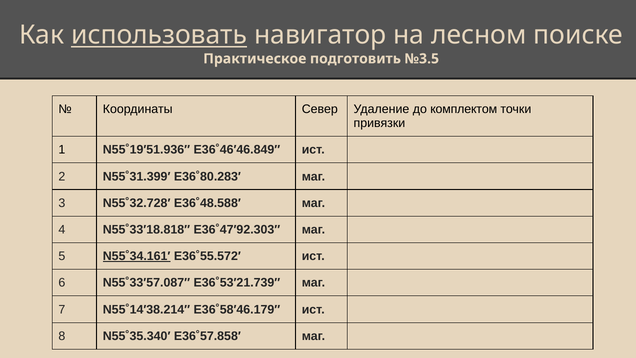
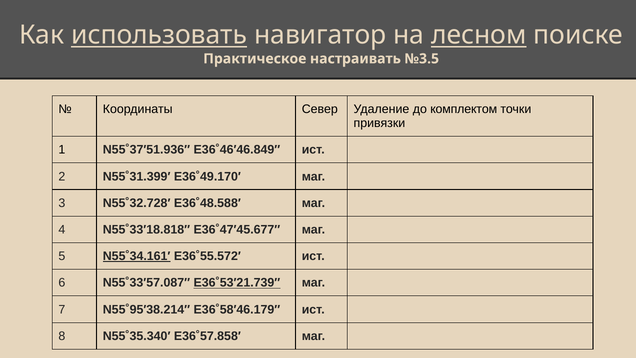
лесном underline: none -> present (479, 35)
подготовить: подготовить -> настраивать (355, 59)
N55˚19′51.936″: N55˚19′51.936″ -> N55˚37′51.936″ (146, 150)
E36˚80.283′: E36˚80.283′ -> E36˚49.170′ (207, 176)
E36˚47′92.303″: E36˚47′92.303″ -> E36˚47′45.677″ (237, 229)
E36˚53′21.739″ underline: none -> present (237, 283)
N55˚14′38.214″: N55˚14′38.214″ -> N55˚95′38.214″ (146, 309)
